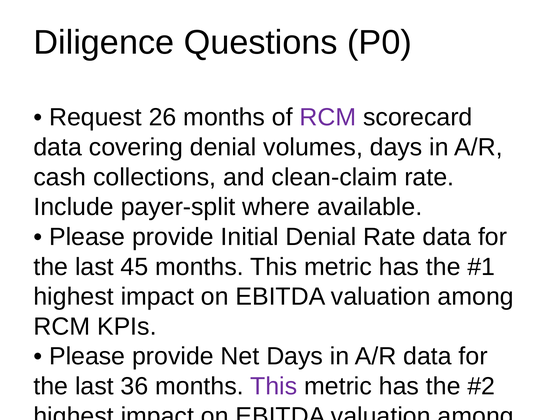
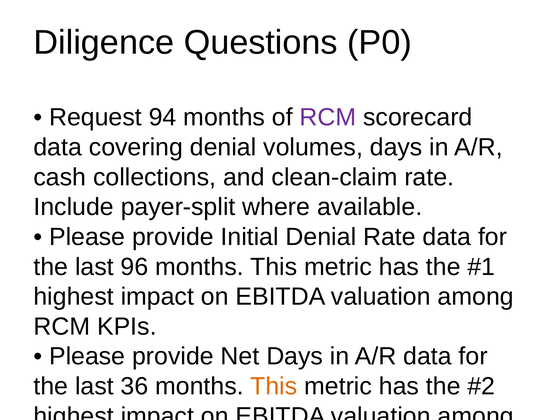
26: 26 -> 94 (163, 117)
45: 45 -> 96 (134, 267)
This colour: purple -> orange (274, 386)
